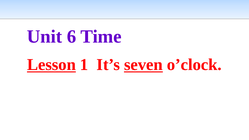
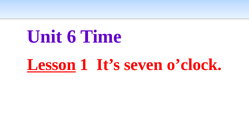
seven underline: present -> none (143, 65)
